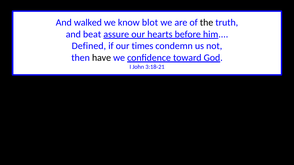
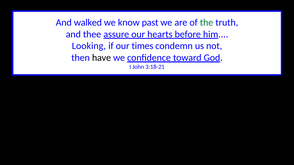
blot: blot -> past (150, 22)
the colour: black -> green (207, 22)
beat: beat -> thee (92, 34)
Defined: Defined -> Looking (89, 46)
